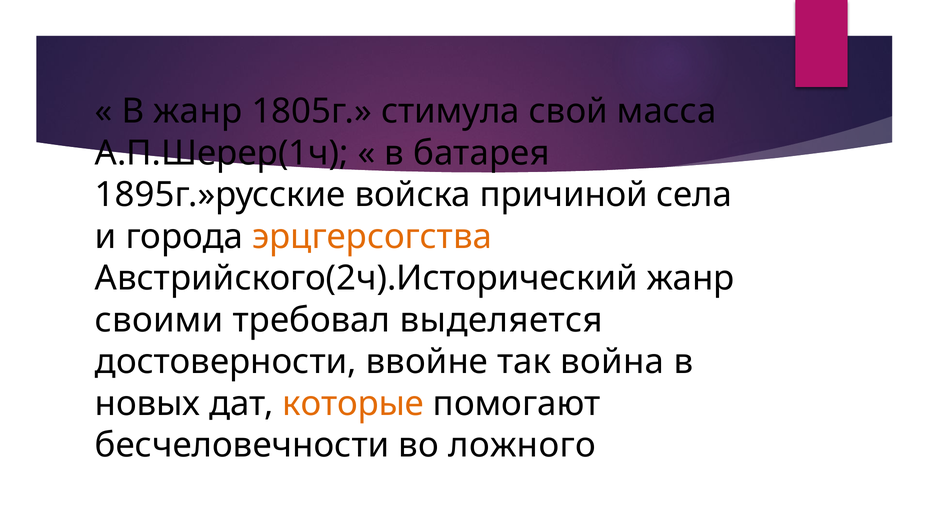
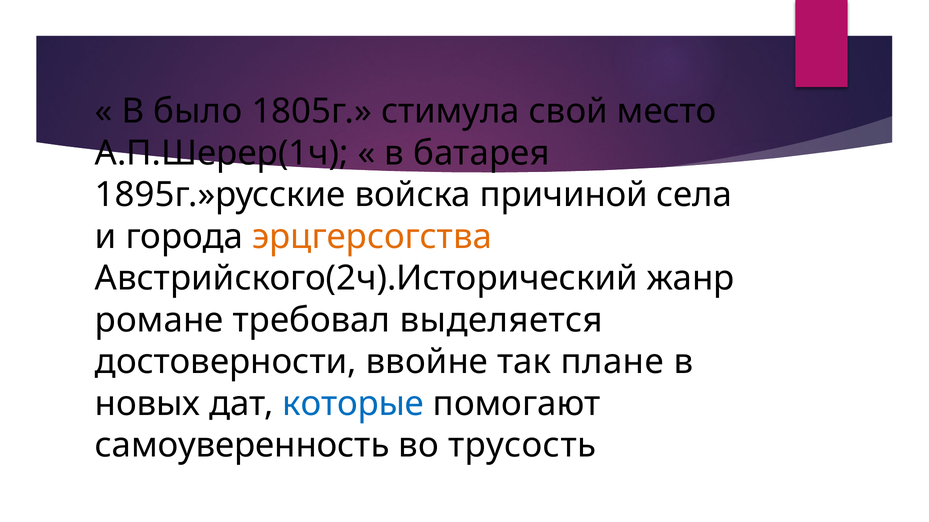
В жанр: жанр -> было (198, 111)
масса: масса -> место (667, 111)
своими: своими -> романе (159, 320)
война: война -> плане (612, 362)
которые colour: orange -> blue (353, 404)
бесчеловечности: бесчеловечности -> самоуверенность (242, 446)
ложного: ложного -> трусость (522, 446)
